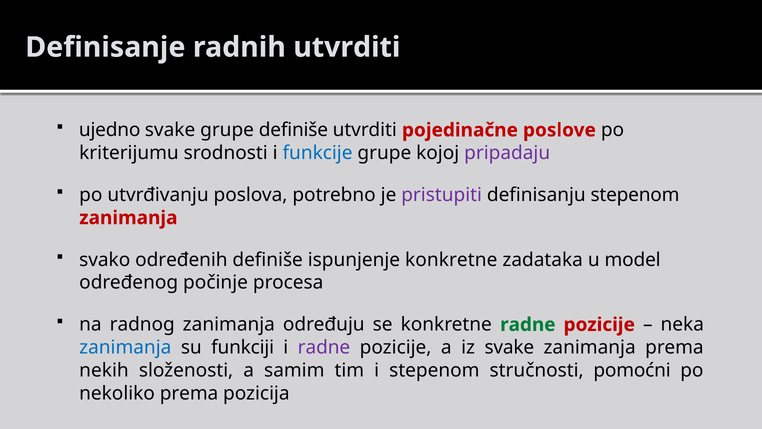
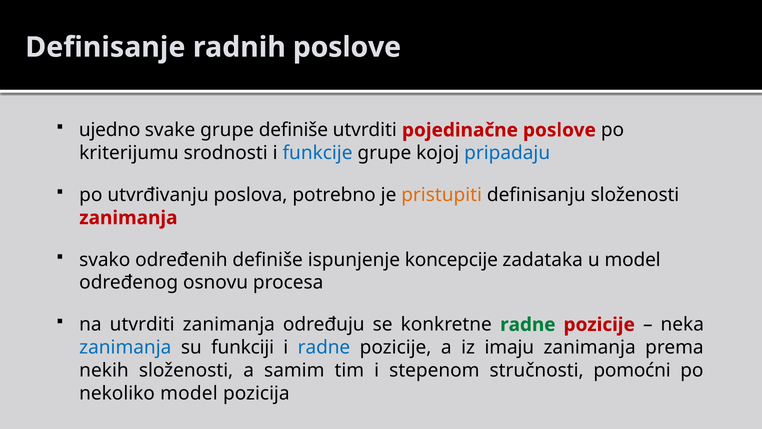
radnih utvrditi: utvrditi -> poslove (347, 47)
pripadaju colour: purple -> blue (507, 153)
pristupiti colour: purple -> orange (442, 195)
definisanju stepenom: stepenom -> složenosti (635, 195)
ispunjenje konkretne: konkretne -> koncepcije (451, 260)
počinje: počinje -> osnovu (216, 282)
na radnog: radnog -> utvrditi (142, 324)
radne colour: purple -> blue (324, 347)
iz svake: svake -> imaju (509, 347)
nekoliko prema: prema -> model (189, 393)
